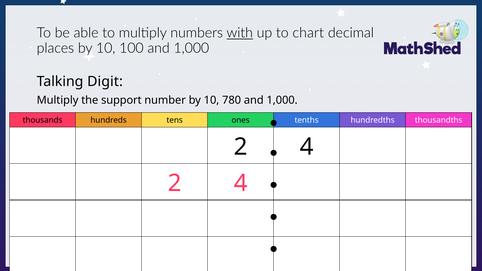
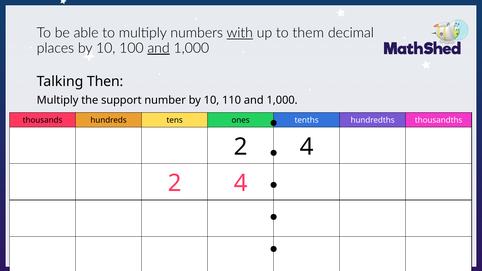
chart: chart -> them (308, 33)
and underline: none -> present (159, 48)
Digit: Digit -> Then (105, 81)
780: 780 -> 110 (232, 100)
